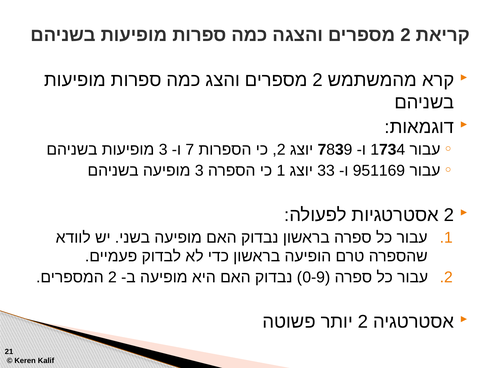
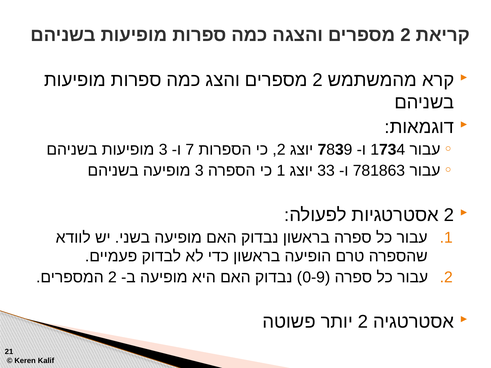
951169: 951169 -> 781863 (379, 171)
